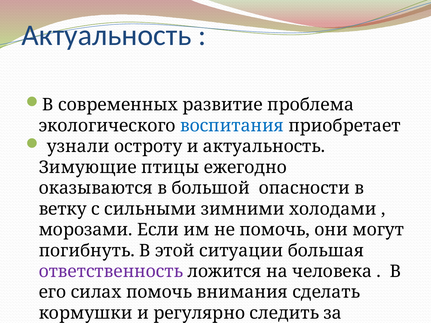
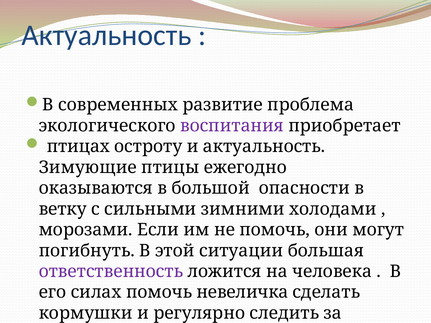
воспитания colour: blue -> purple (232, 126)
узнали: узнали -> птицах (78, 147)
помочь внимания: внимания -> невеличка (242, 292)
